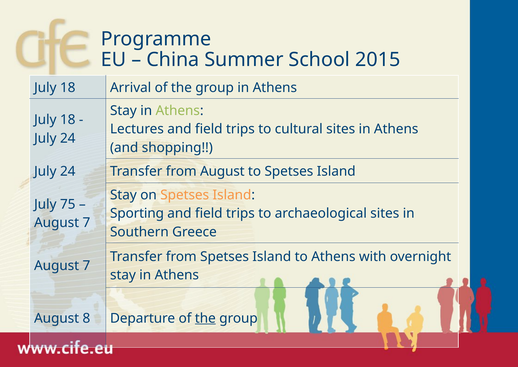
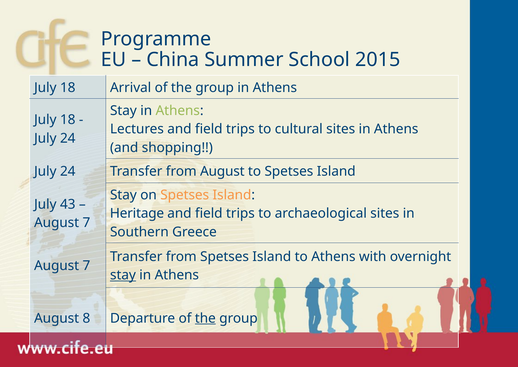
75: 75 -> 43 (68, 204)
Sporting: Sporting -> Heritage (137, 213)
stay underline: none -> present (123, 275)
